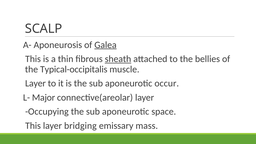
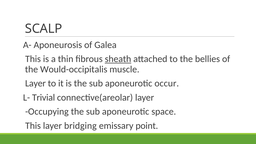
Galea underline: present -> none (105, 45)
Typical-occipitalis: Typical-occipitalis -> Would-occipitalis (74, 69)
Major: Major -> Trivial (44, 98)
mass: mass -> point (147, 126)
